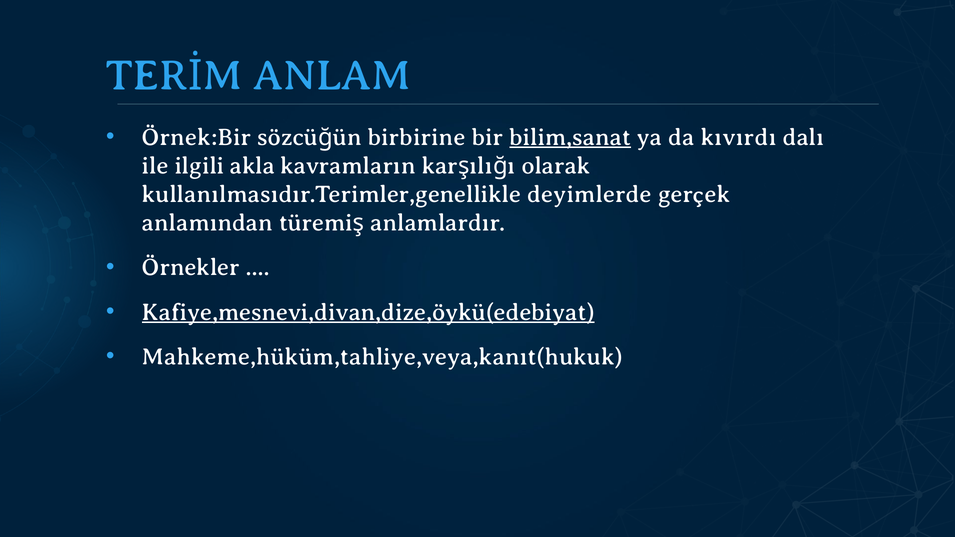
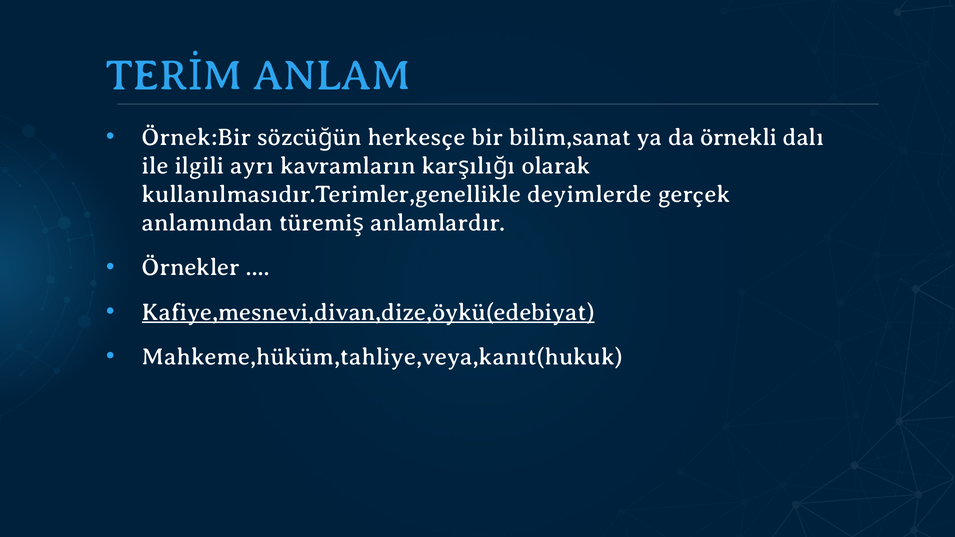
birbirine: birbirine -> herkesçe (417, 137)
bilim,sanat underline: present -> none (570, 137)
kıvırdı: kıvırdı -> örnekli (739, 137)
akla: akla -> ayrı (252, 166)
